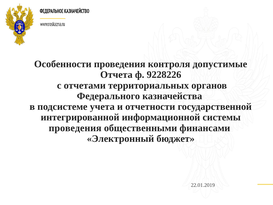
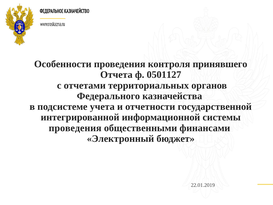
допустимые: допустимые -> принявшего (220, 64)
9228226: 9228226 -> 0501127 (164, 75)
